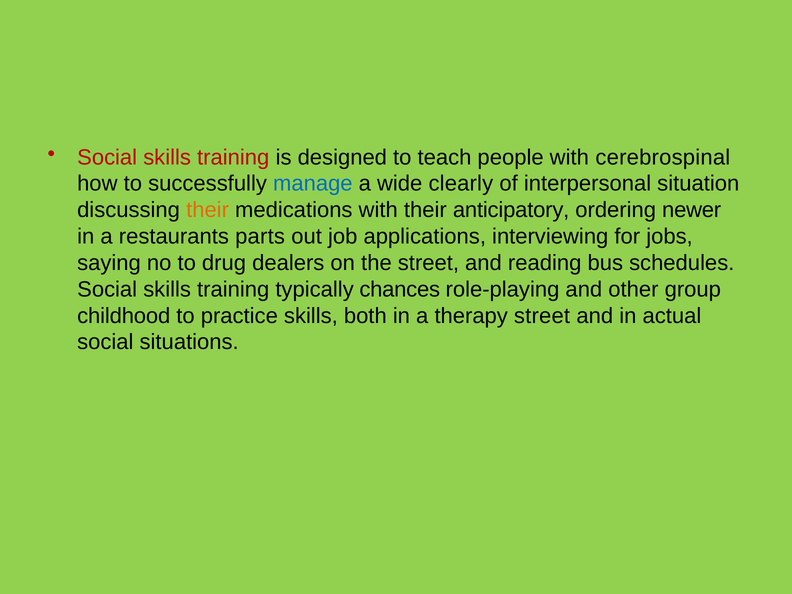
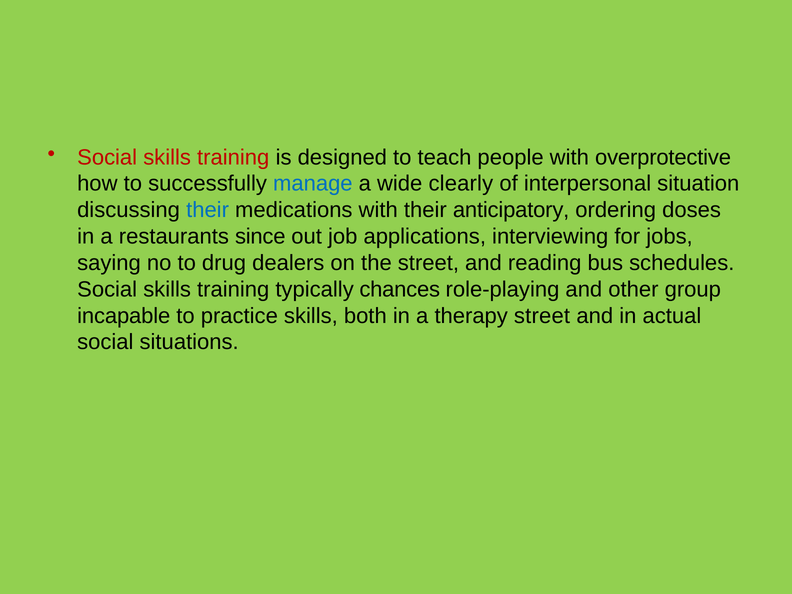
cerebrospinal: cerebrospinal -> overprotective (663, 157)
their colour: orange -> blue (208, 210)
newer: newer -> doses (692, 210)
parts: parts -> since (260, 237)
childhood: childhood -> incapable (124, 316)
